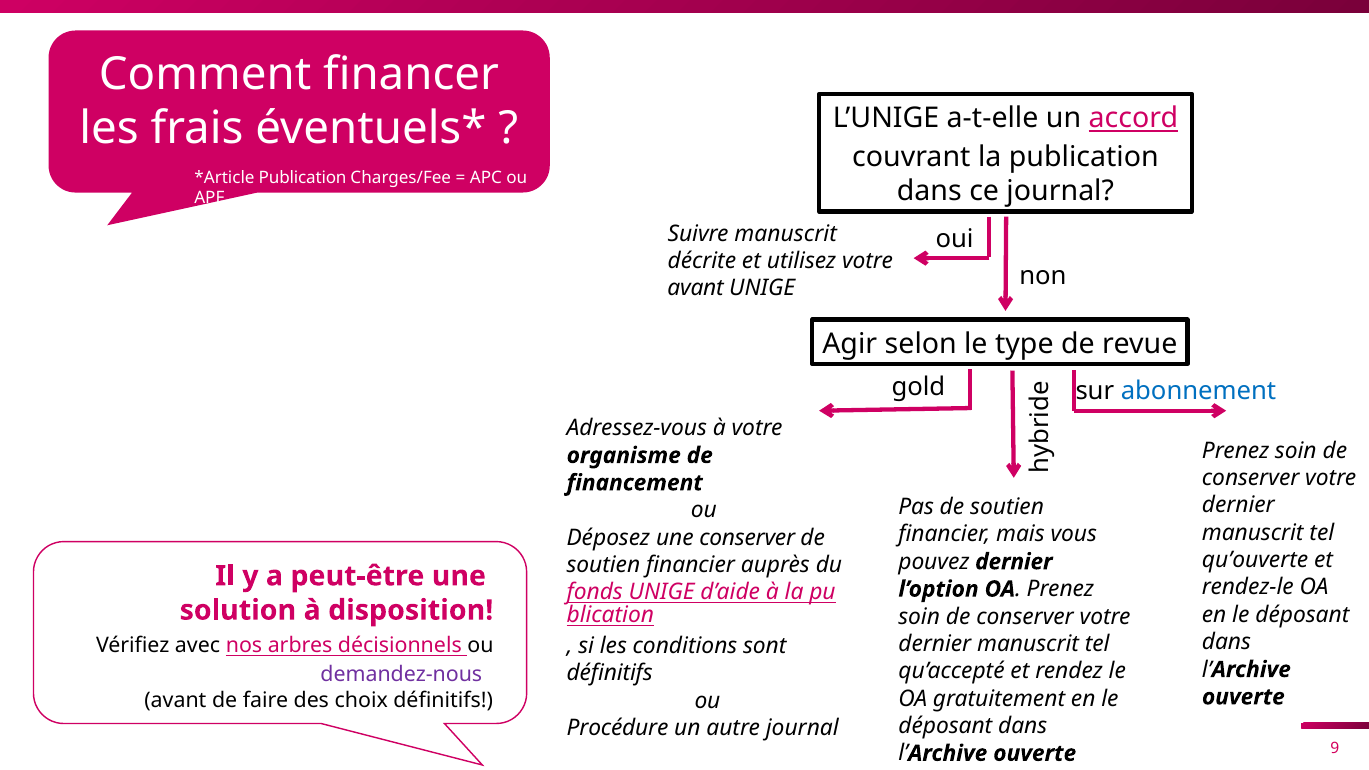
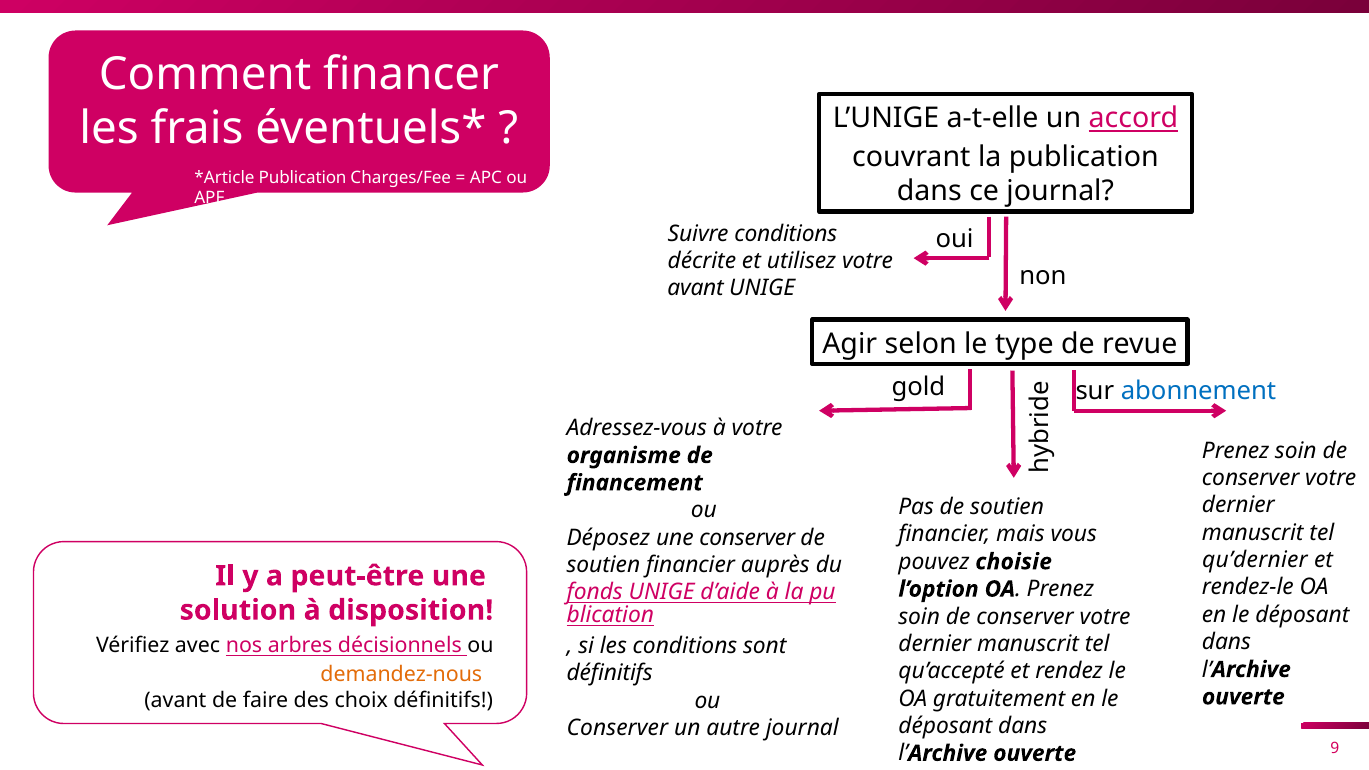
Suivre manuscrit: manuscrit -> conditions (786, 234)
qu’ouverte: qu’ouverte -> qu’dernier (1255, 560)
pouvez dernier: dernier -> choisie (1014, 562)
demandez-nous colour: purple -> orange (401, 675)
Procédure: Procédure -> Conserver (617, 728)
